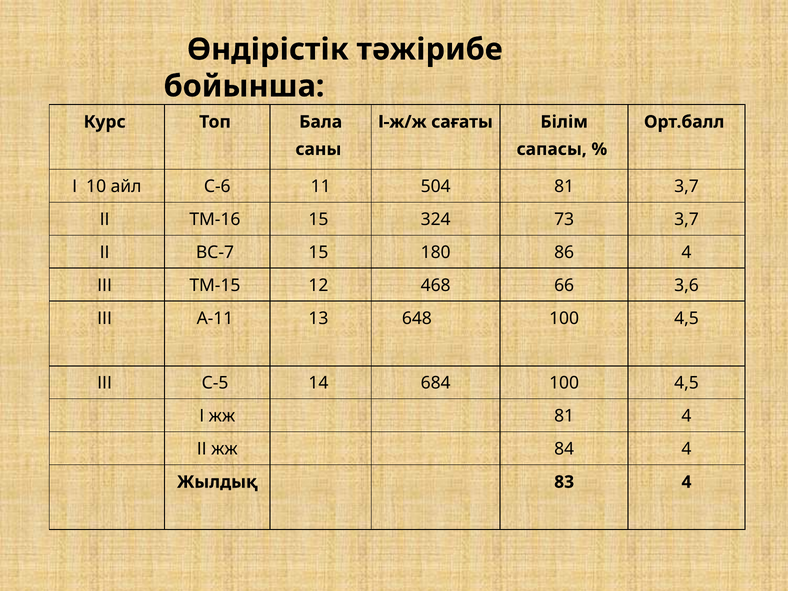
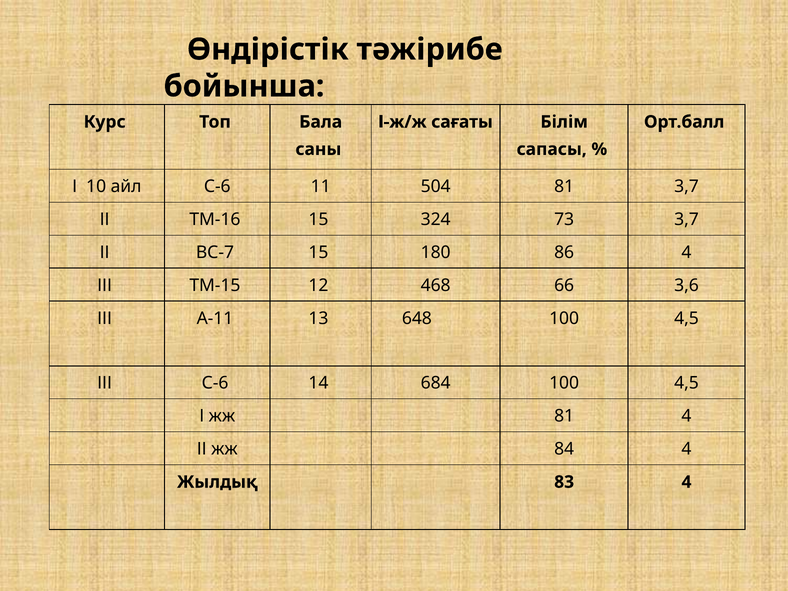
ІІІ С-5: С-5 -> С-6 (215, 383)
